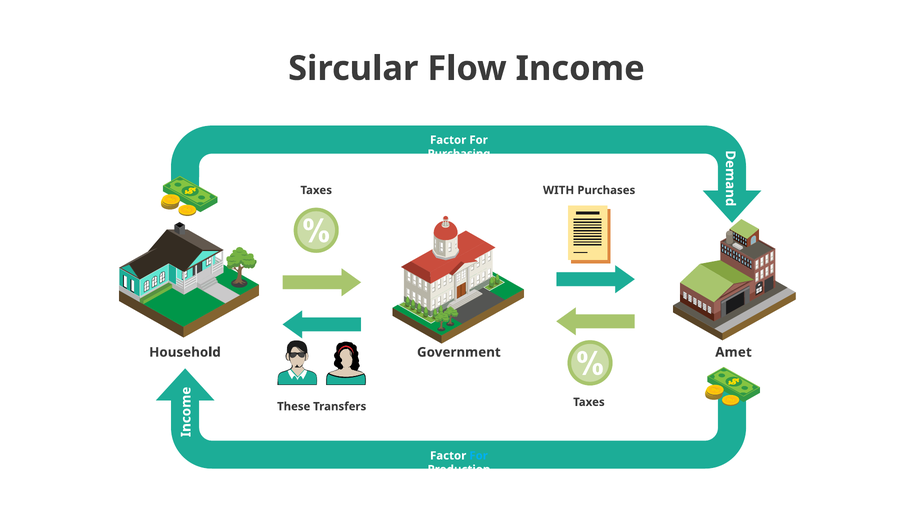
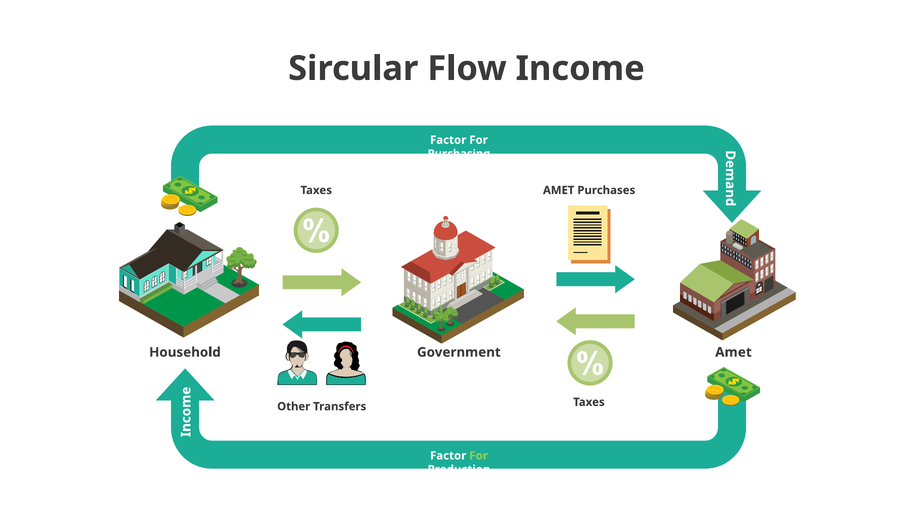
Taxes WITH: WITH -> AMET (559, 190)
These: These -> Other (294, 407)
For colour: light blue -> light green (479, 456)
